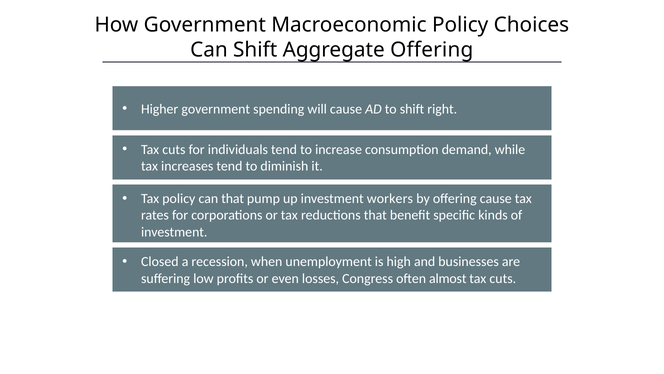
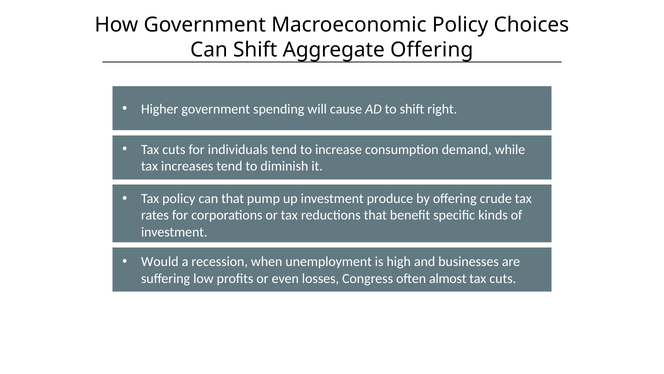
workers: workers -> produce (390, 198)
offering cause: cause -> crude (496, 198)
Closed: Closed -> Would (160, 262)
